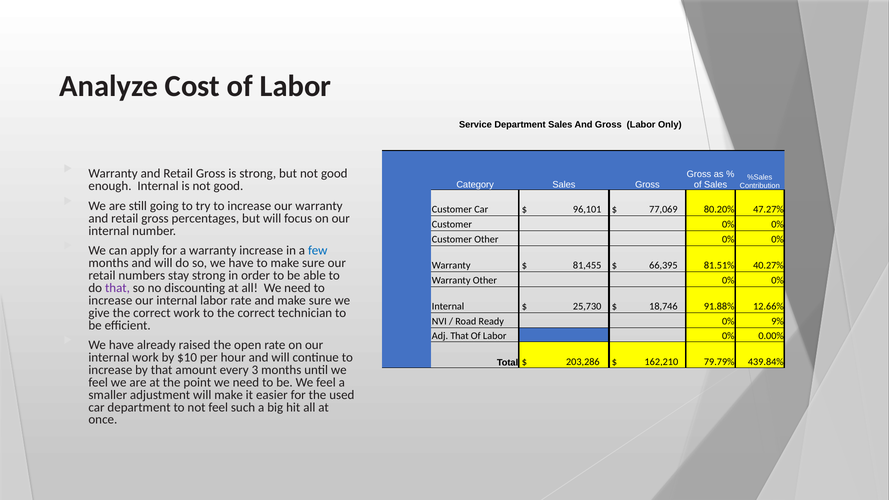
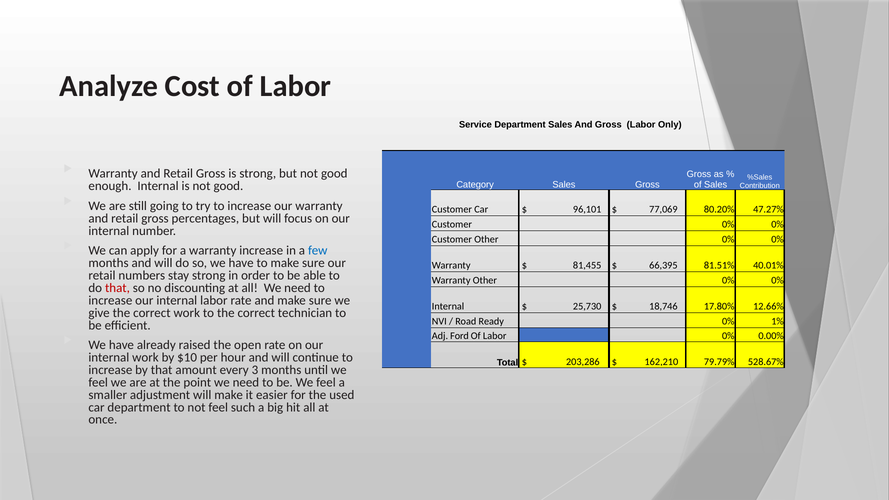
40.27%: 40.27% -> 40.01% (768, 265)
that colour: purple -> red (117, 288)
91.88%: 91.88% -> 17.80% (719, 306)
9%: 9% -> 1% (777, 321)
Adj That: That -> Ford (460, 336)
439.84%: 439.84% -> 528.67% (766, 362)
